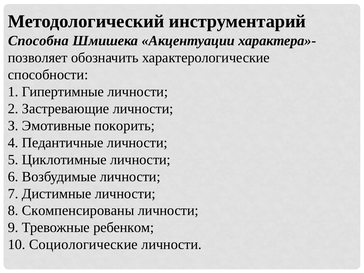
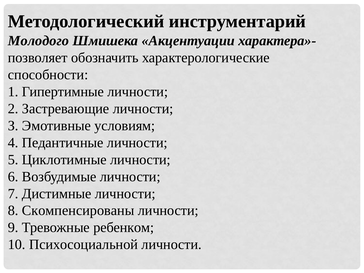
Способна: Способна -> Молодого (38, 41)
покорить: покорить -> условиям (125, 126)
Социологические: Социологические -> Психосоциальной (84, 245)
